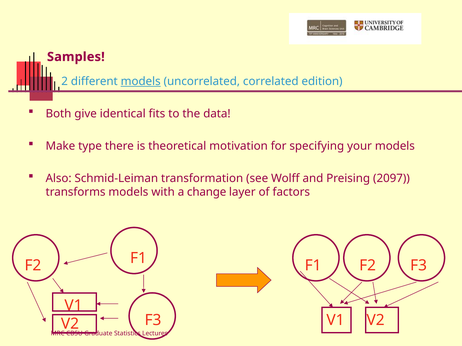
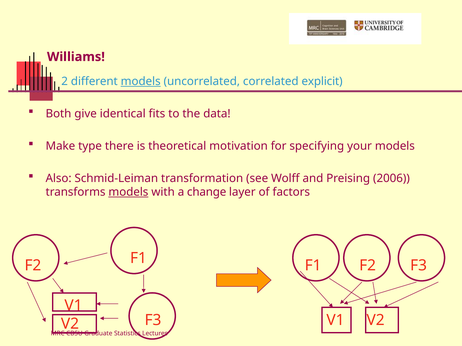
Samples: Samples -> Williams (76, 57)
edition: edition -> explicit (322, 81)
2097: 2097 -> 2006 (391, 178)
models underline: none -> present (128, 192)
